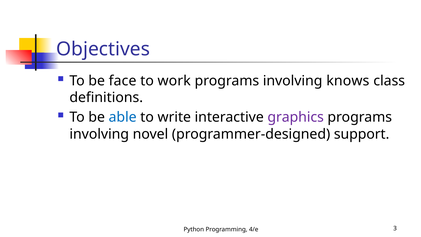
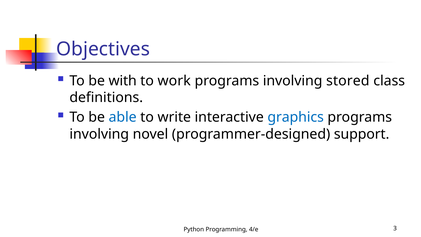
face: face -> with (123, 81)
knows: knows -> stored (348, 81)
graphics colour: purple -> blue (296, 117)
